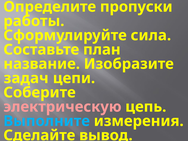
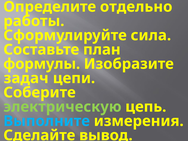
пропуски: пропуски -> отдельно (136, 7)
название: название -> формулы (42, 64)
электрическую colour: pink -> light green (62, 107)
